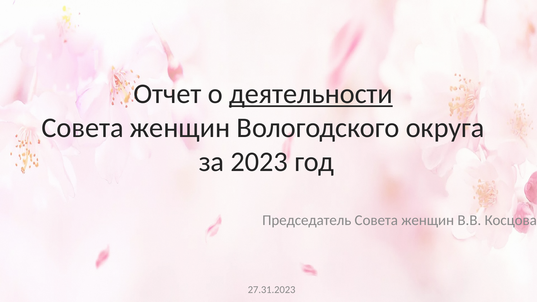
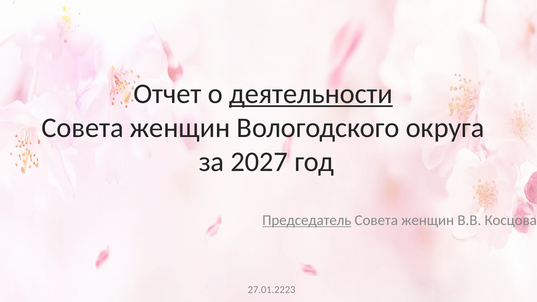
2023: 2023 -> 2027 (259, 162)
Председатель underline: none -> present (307, 220)
27.31.2023: 27.31.2023 -> 27.01.2223 (272, 290)
